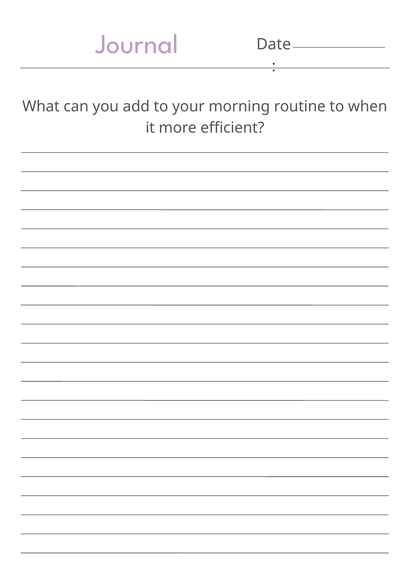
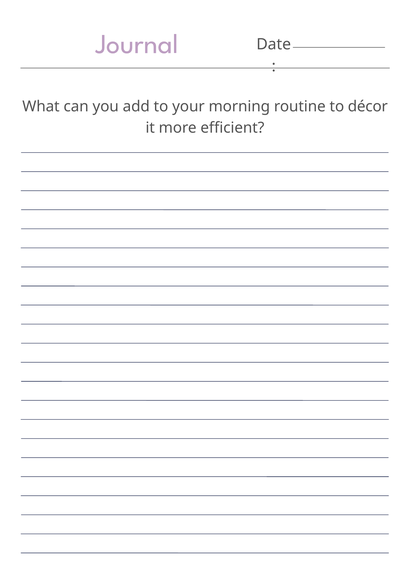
when: when -> décor (368, 106)
